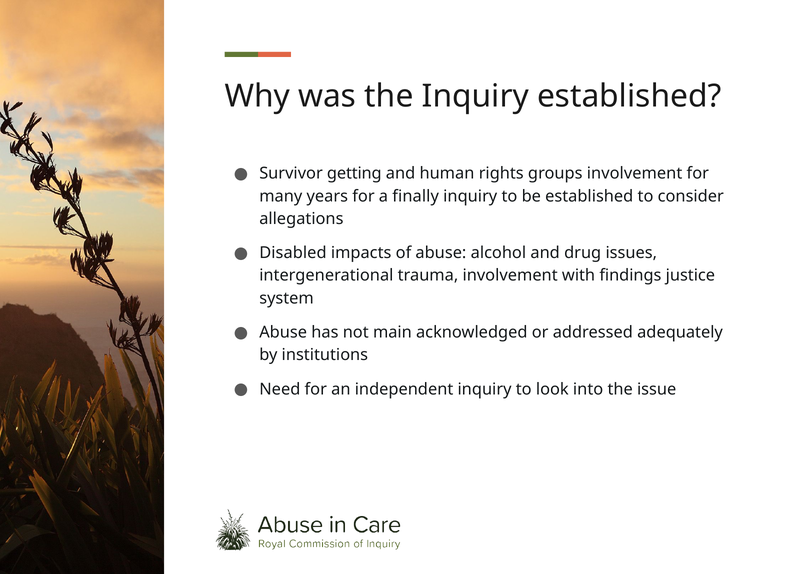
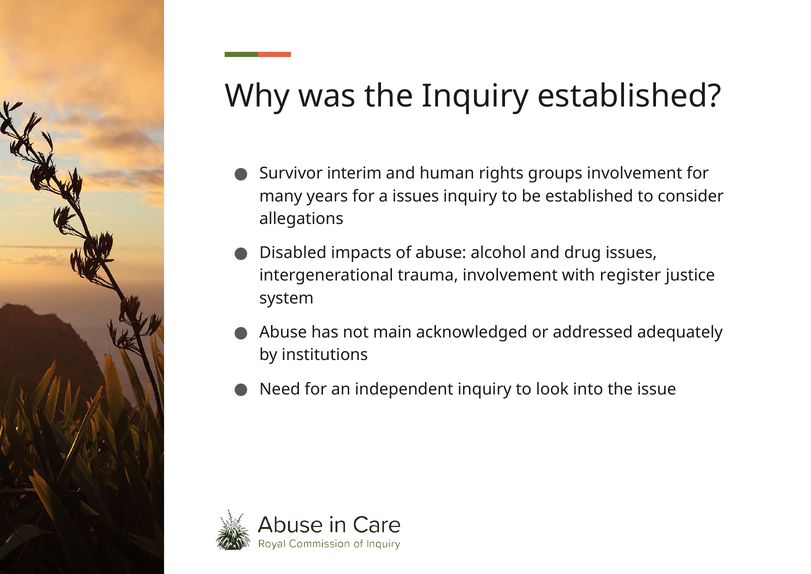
getting: getting -> interim (354, 173)
a finally: finally -> issues (416, 196)
findings: findings -> register (630, 275)
